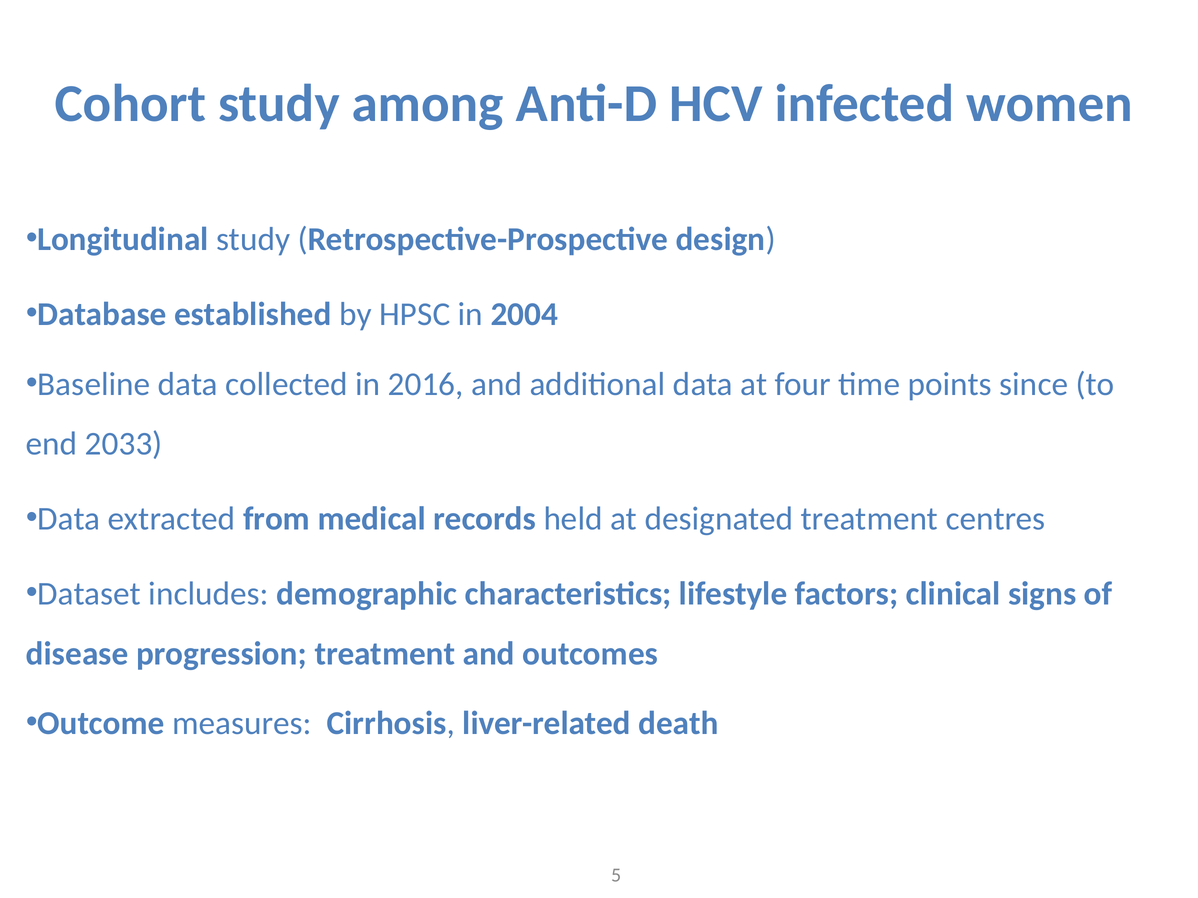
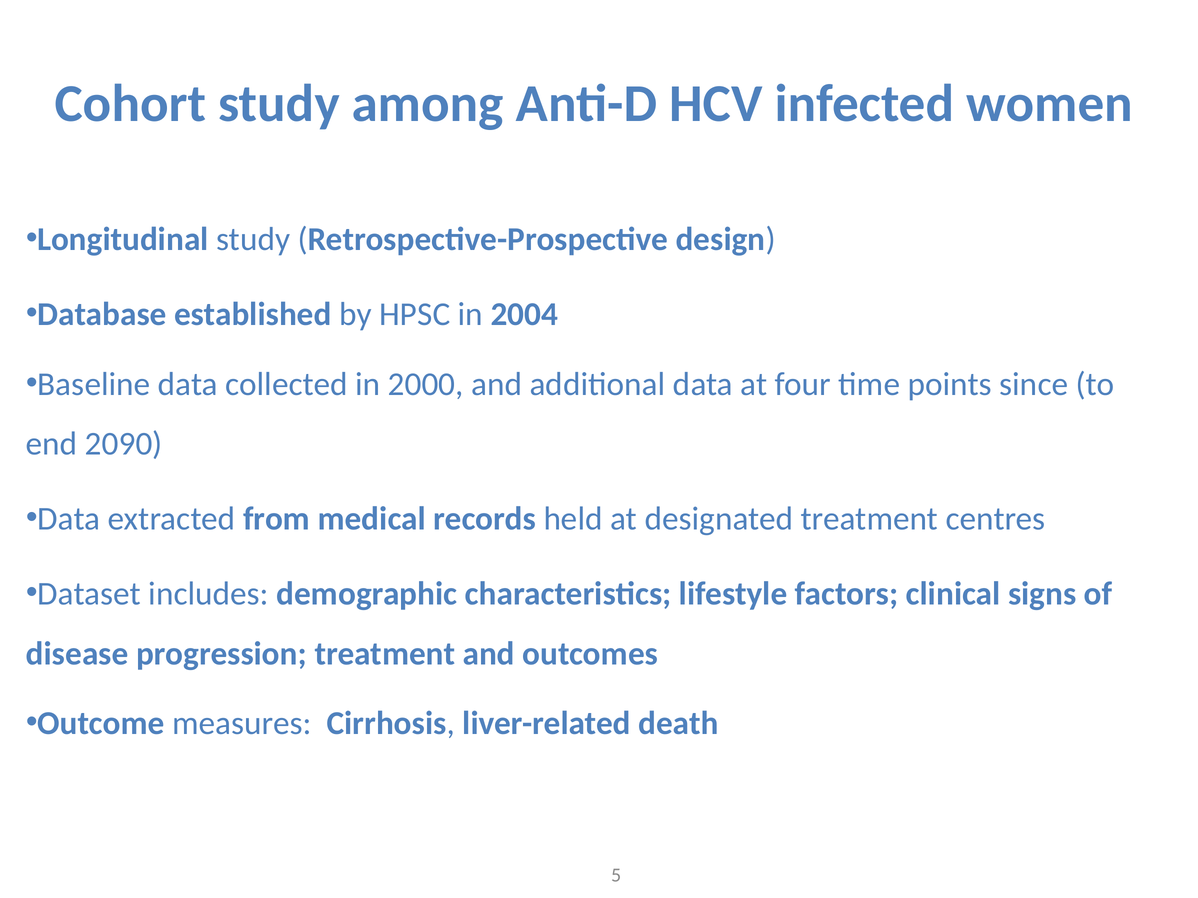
2016: 2016 -> 2000 (426, 384)
2033: 2033 -> 2090 (124, 444)
